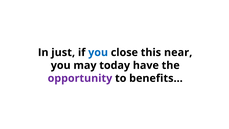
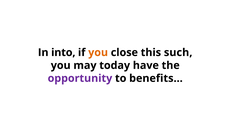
just: just -> into (63, 52)
you colour: blue -> orange (98, 52)
near: near -> such (178, 52)
